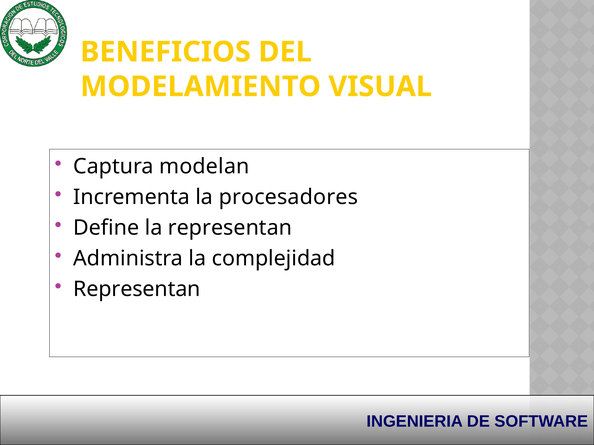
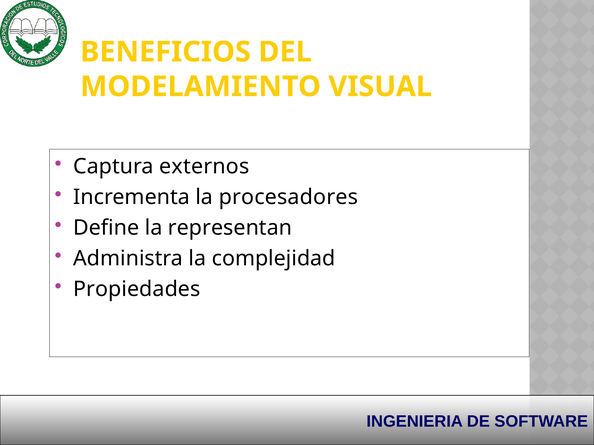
modelan: modelan -> externos (204, 167)
Representan: Representan -> Propiedades (137, 290)
